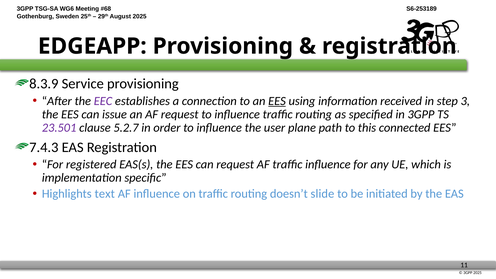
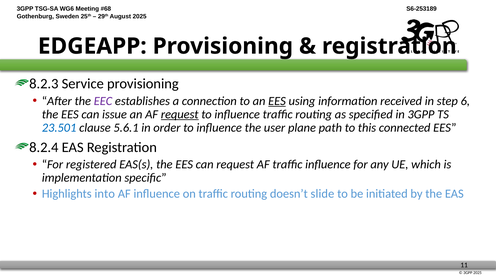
8.3.9: 8.3.9 -> 8.2.3 (44, 84)
3: 3 -> 6 (465, 101)
request underline: none -> present (180, 114)
23.501 colour: purple -> blue (59, 128)
5.2.7: 5.2.7 -> 5.6.1 (126, 128)
7.4.3: 7.4.3 -> 8.2.4 (44, 147)
text: text -> into (105, 194)
